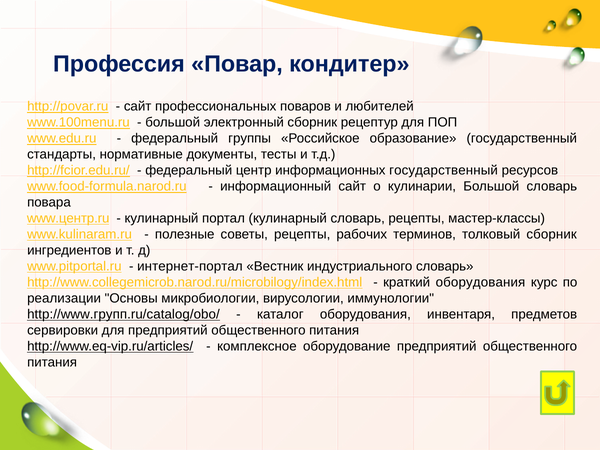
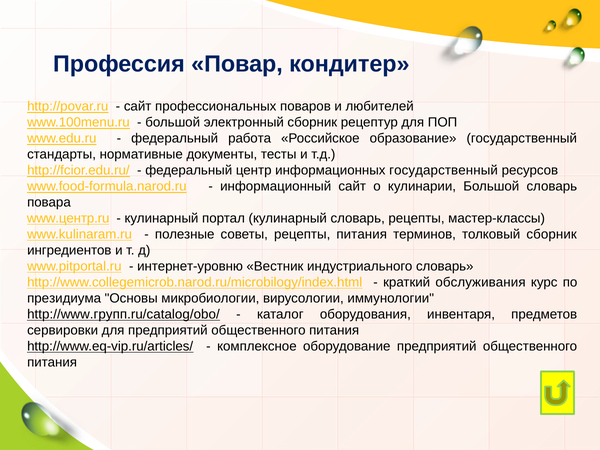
группы: группы -> работа (250, 138)
рецепты рабочих: рабочих -> питания (362, 234)
интернет-портал: интернет-портал -> интернет-уровню (190, 266)
краткий оборудования: оборудования -> обслуживания (481, 282)
реализации: реализации -> президиума (64, 298)
